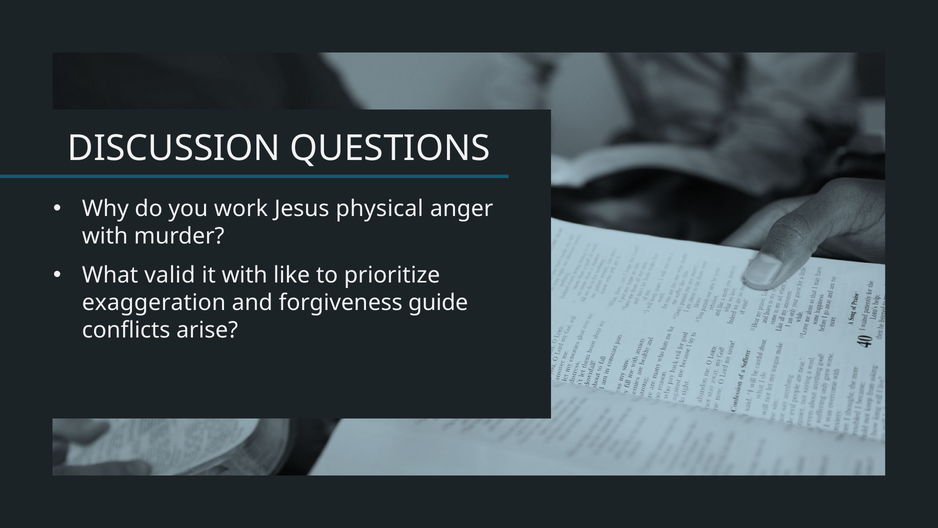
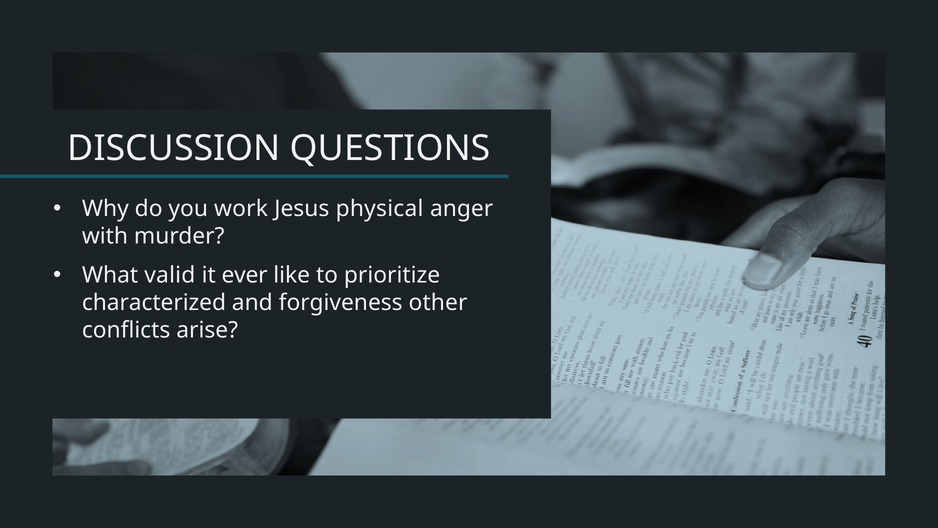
it with: with -> ever (245, 275)
exaggeration: exaggeration -> characterized (154, 303)
guide: guide -> other (438, 303)
